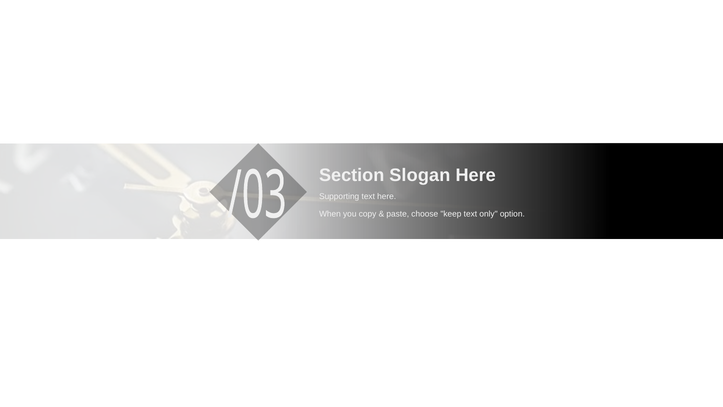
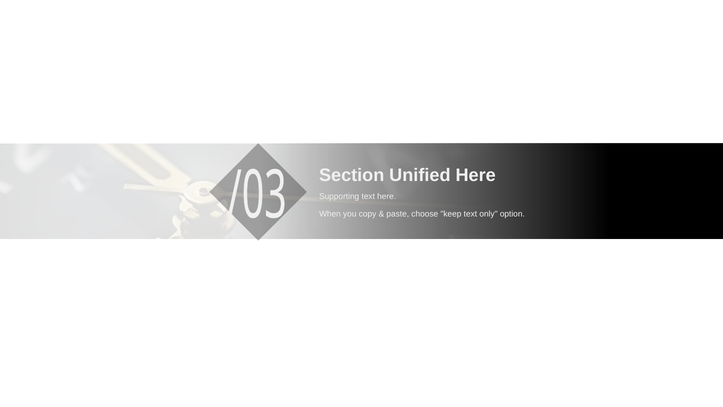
Slogan: Slogan -> Unified (420, 175)
